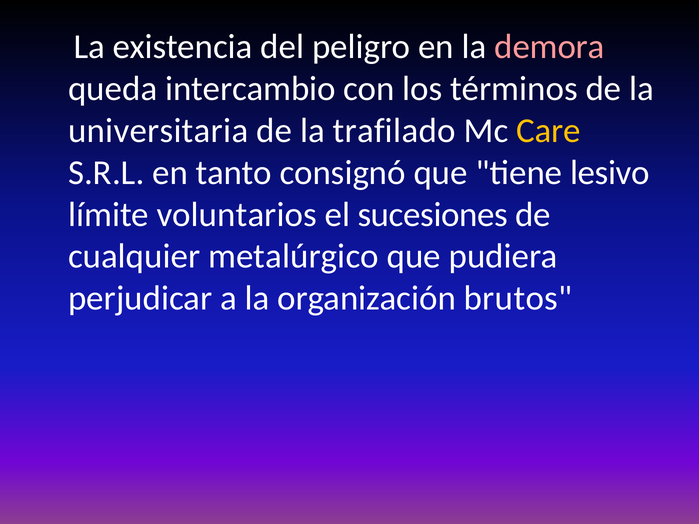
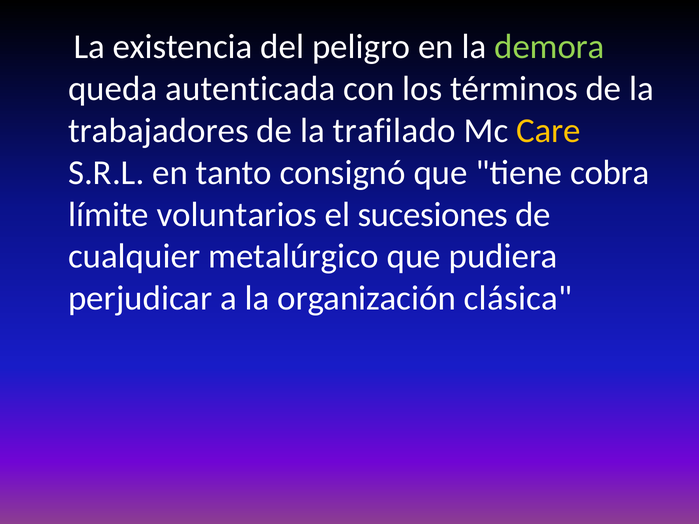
demora colour: pink -> light green (550, 47)
intercambio: intercambio -> autenticada (250, 89)
universitaria: universitaria -> trabajadores (158, 131)
lesivo: lesivo -> cobra (610, 173)
brutos: brutos -> clásica (518, 298)
